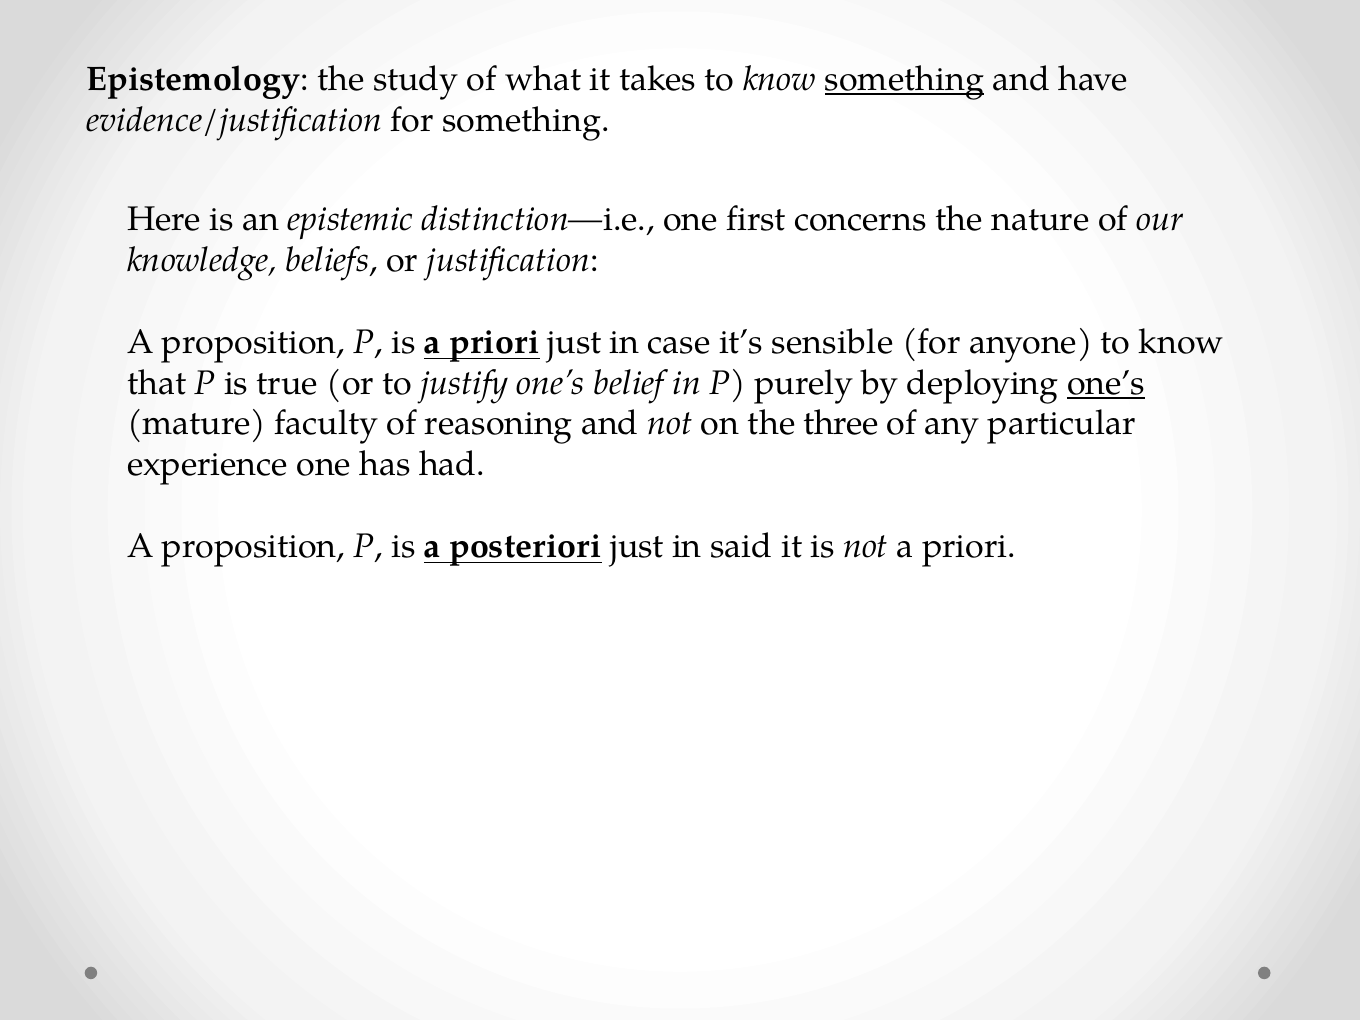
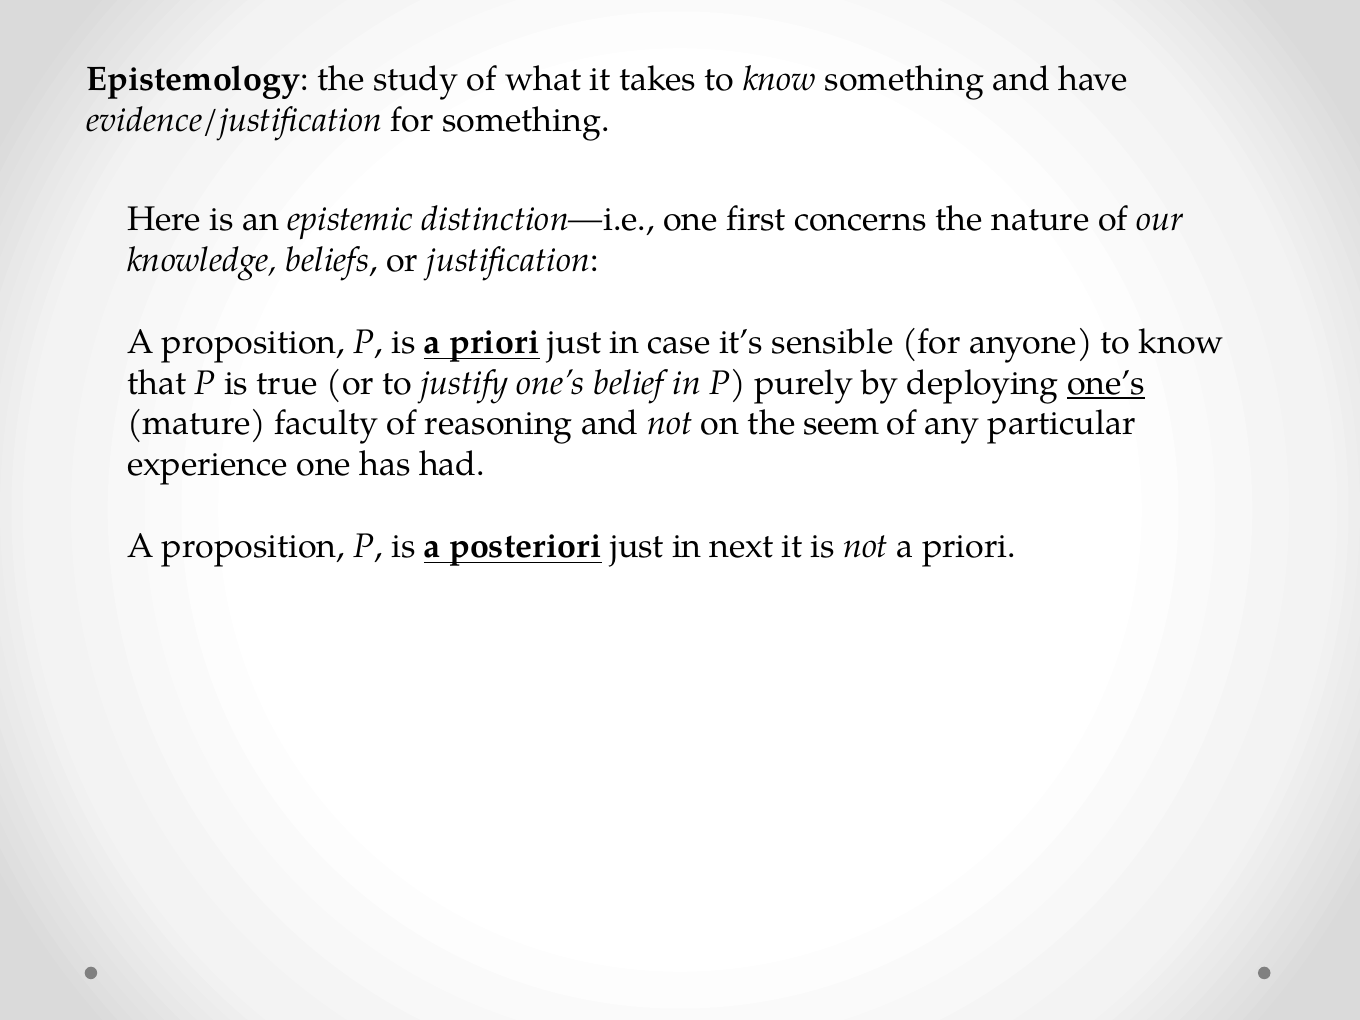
something underline: present -> none (904, 79)
three: three -> seem (841, 424)
said: said -> next (742, 546)
